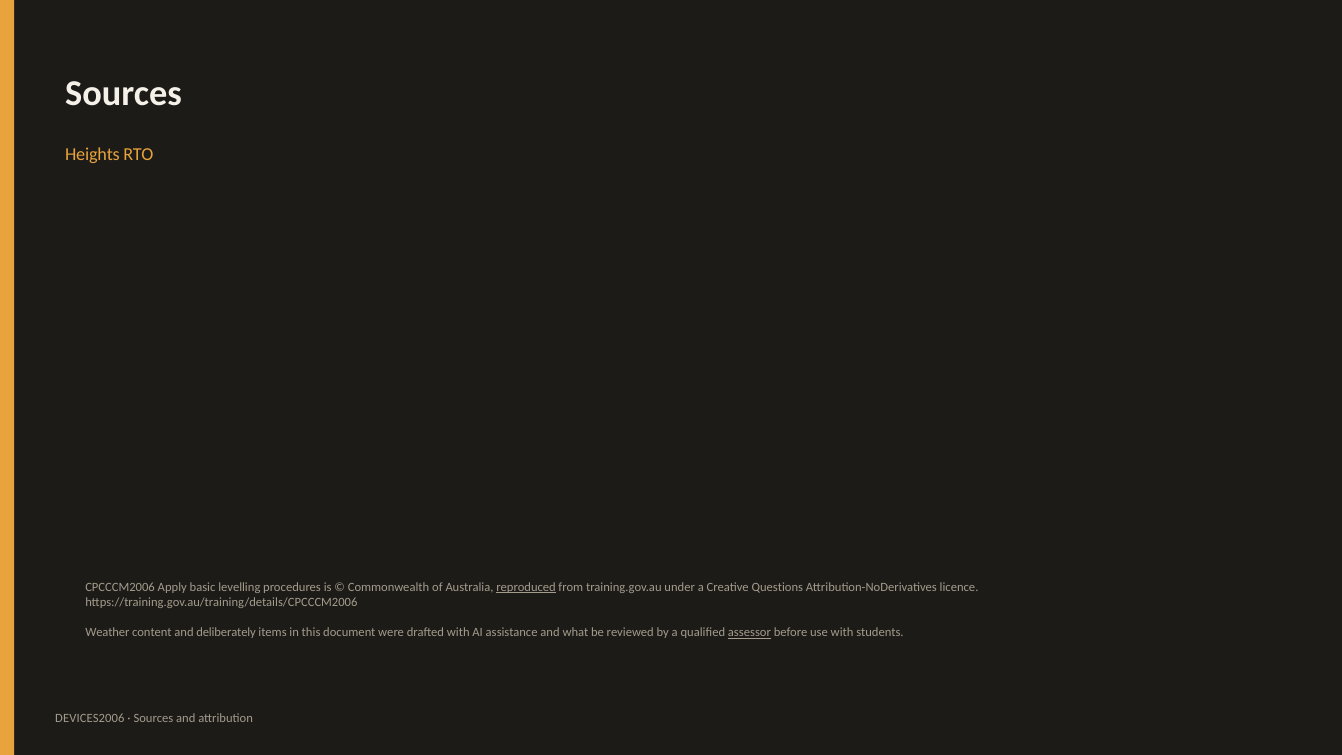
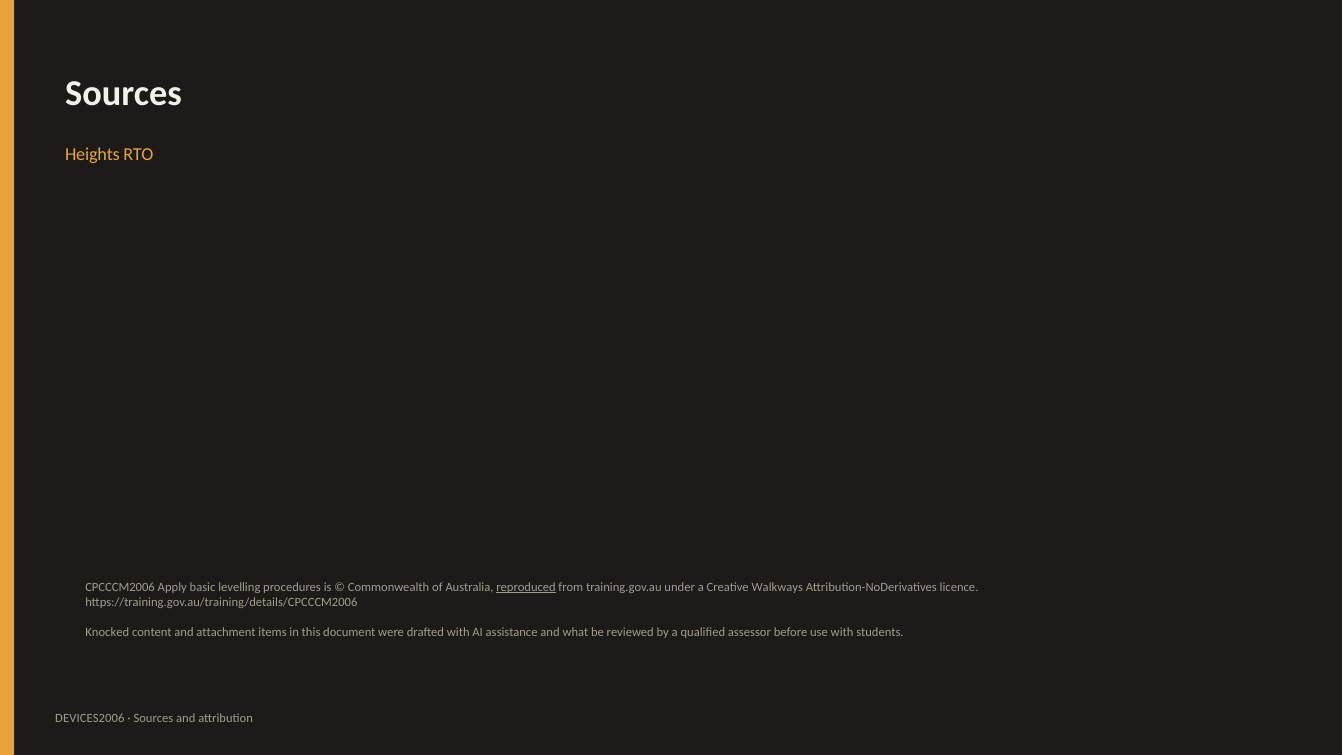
Questions: Questions -> Walkways (777, 587)
Weather: Weather -> Knocked (107, 632)
deliberately: deliberately -> attachment (226, 632)
assessor underline: present -> none (749, 632)
